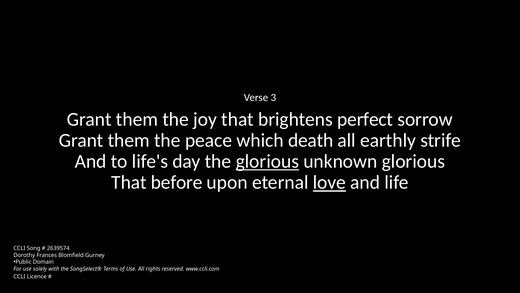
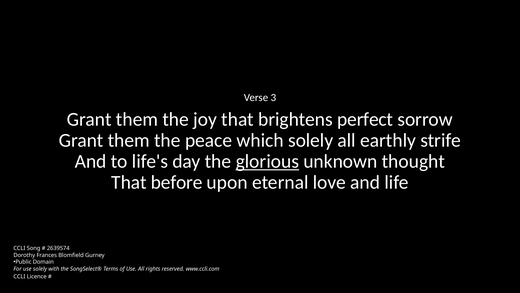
which death: death -> solely (311, 140)
unknown glorious: glorious -> thought (413, 161)
love underline: present -> none (329, 182)
